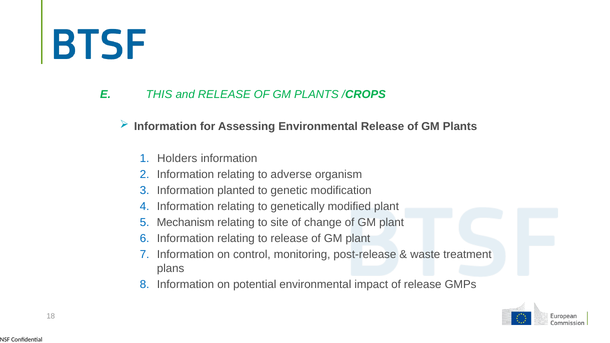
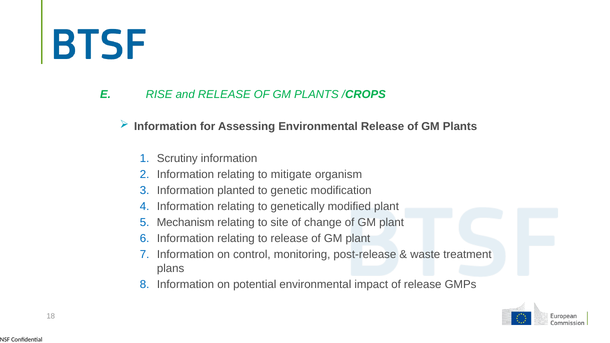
THIS: THIS -> RISE (159, 95)
Holders: Holders -> Scrutiny (177, 159)
adverse: adverse -> mitigate (291, 175)
